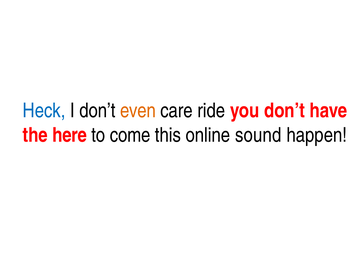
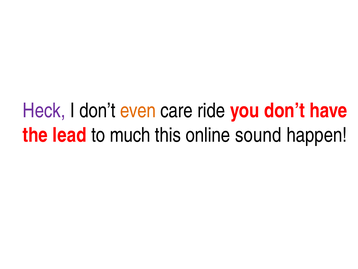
Heck colour: blue -> purple (44, 110)
here: here -> lead (69, 135)
come: come -> much (130, 135)
